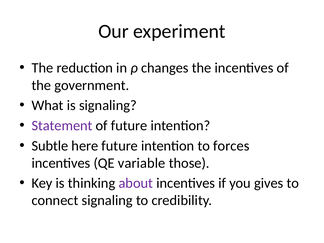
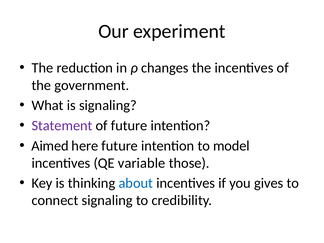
Subtle: Subtle -> Aimed (50, 146)
forces: forces -> model (231, 146)
about colour: purple -> blue (136, 183)
